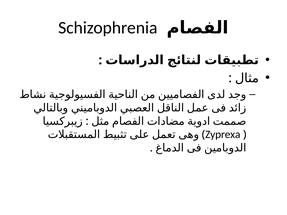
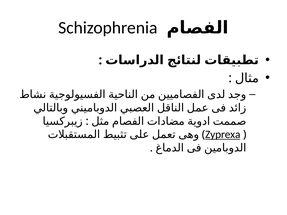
Zyprexa underline: none -> present (223, 135)
